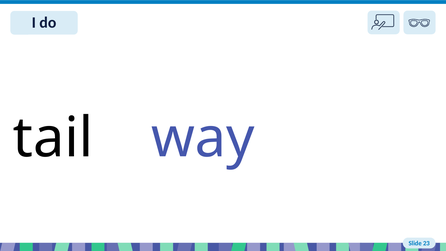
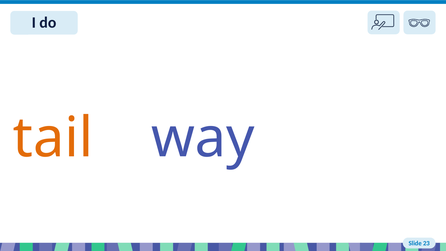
tail colour: black -> orange (53, 138)
